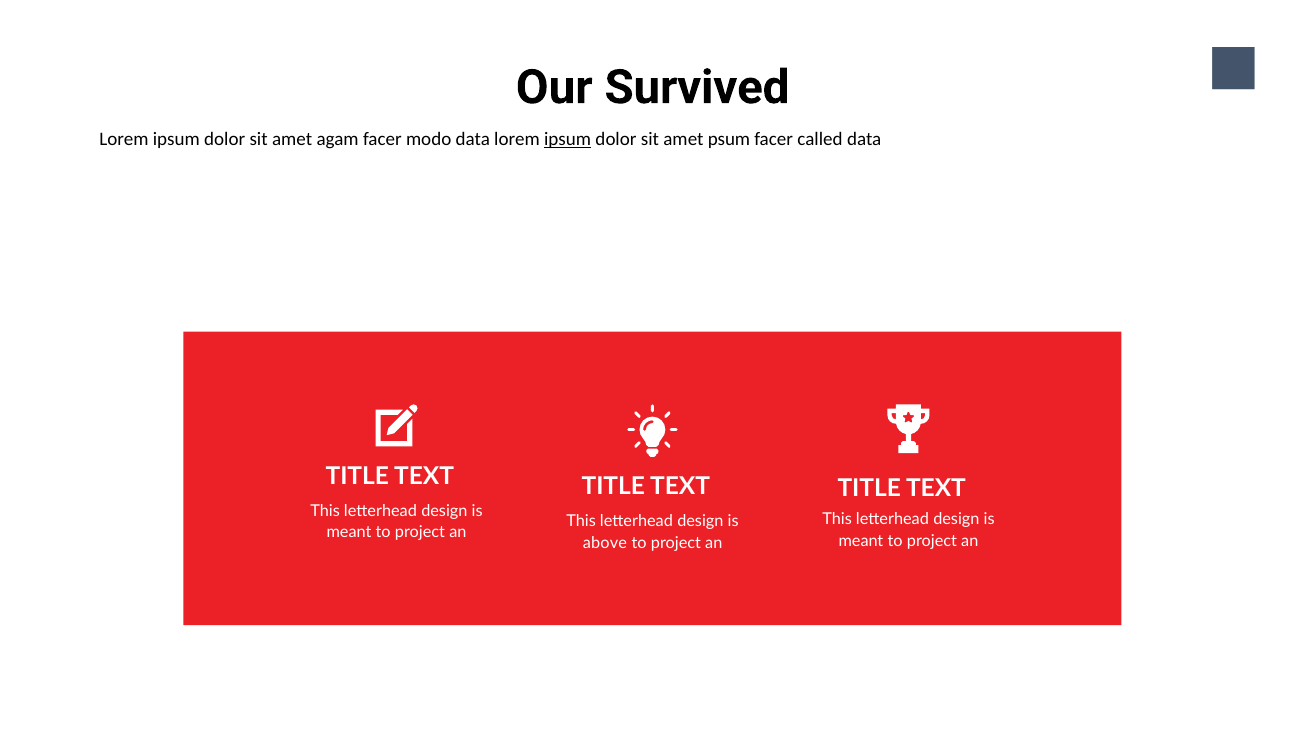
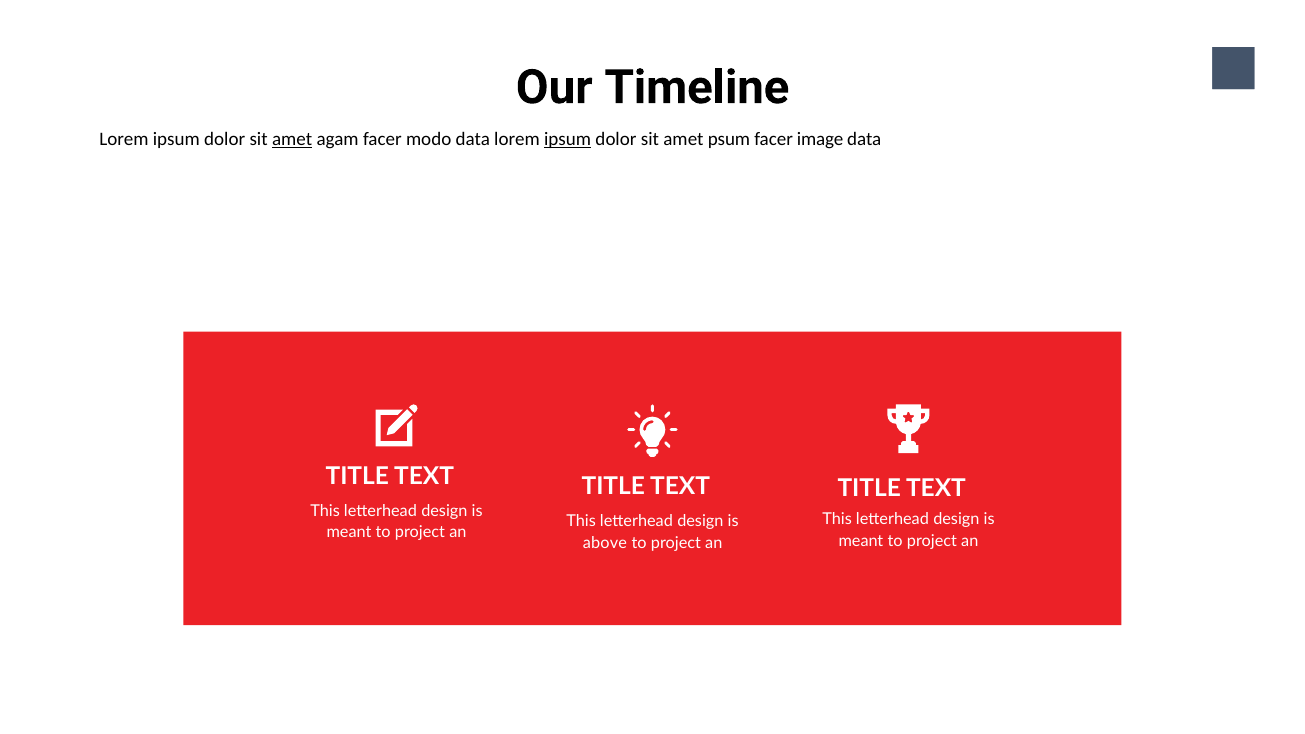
Survived: Survived -> Timeline (697, 88)
amet underline: none -> present (292, 139)
called: called -> image (820, 139)
